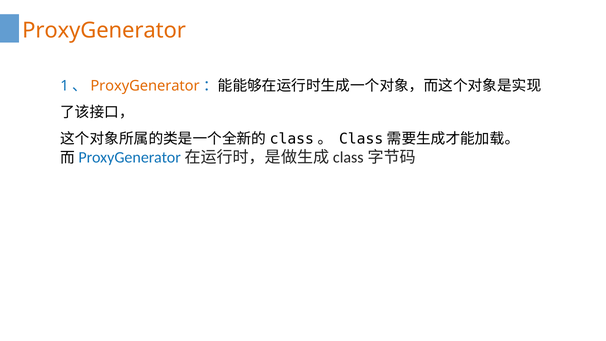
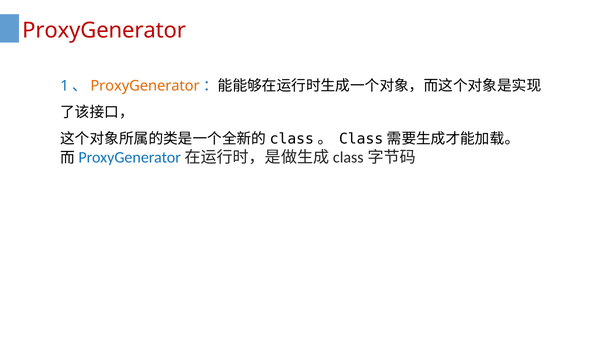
ProxyGenerator colour: orange -> red (104, 31)
